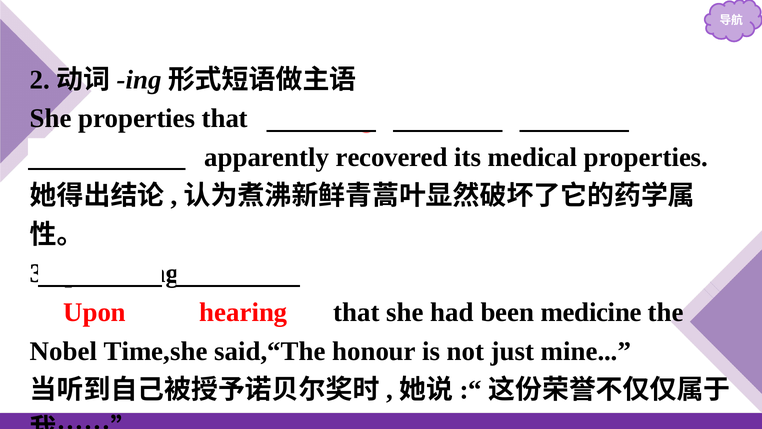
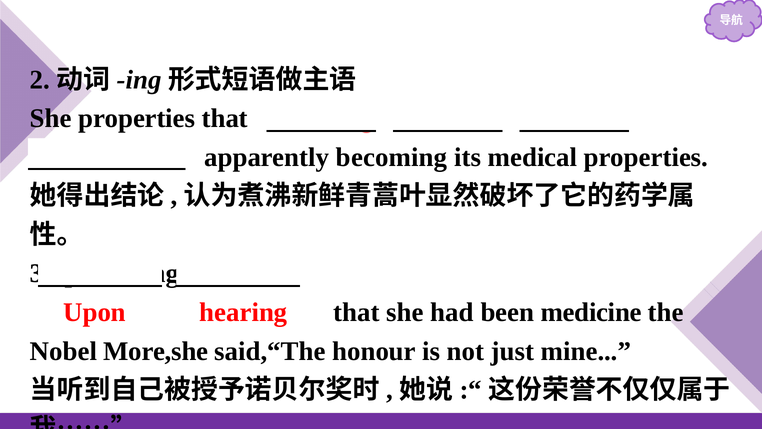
recovered: recovered -> becoming (392, 157)
Time,she: Time,she -> More,she (156, 351)
